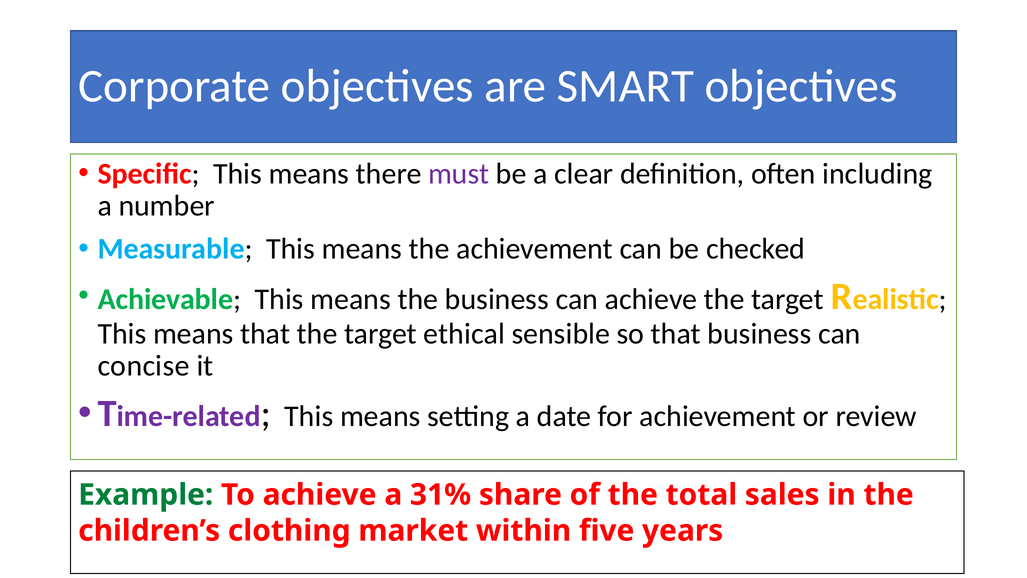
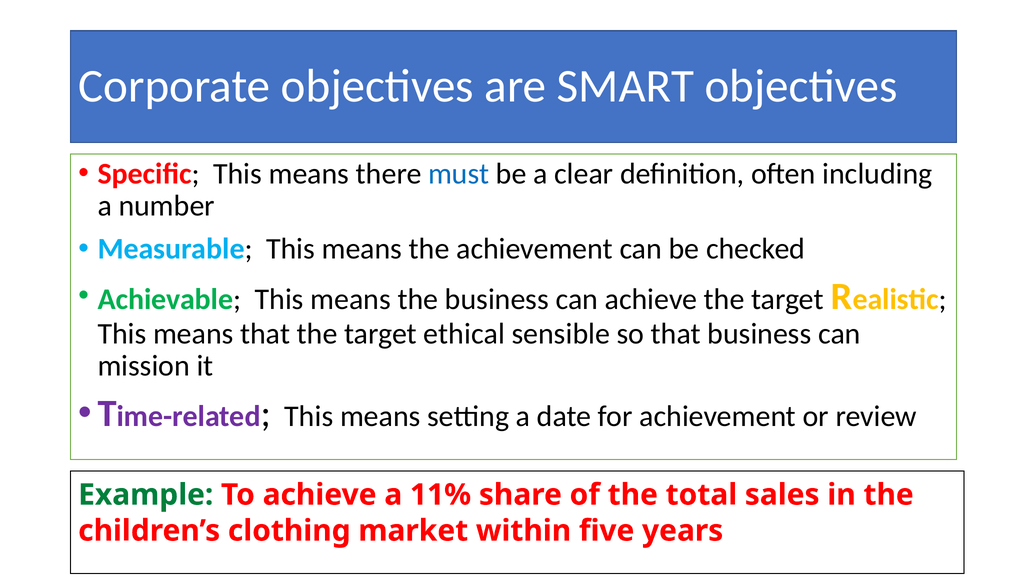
must colour: purple -> blue (459, 174)
concise: concise -> mission (144, 366)
31%: 31% -> 11% (441, 495)
